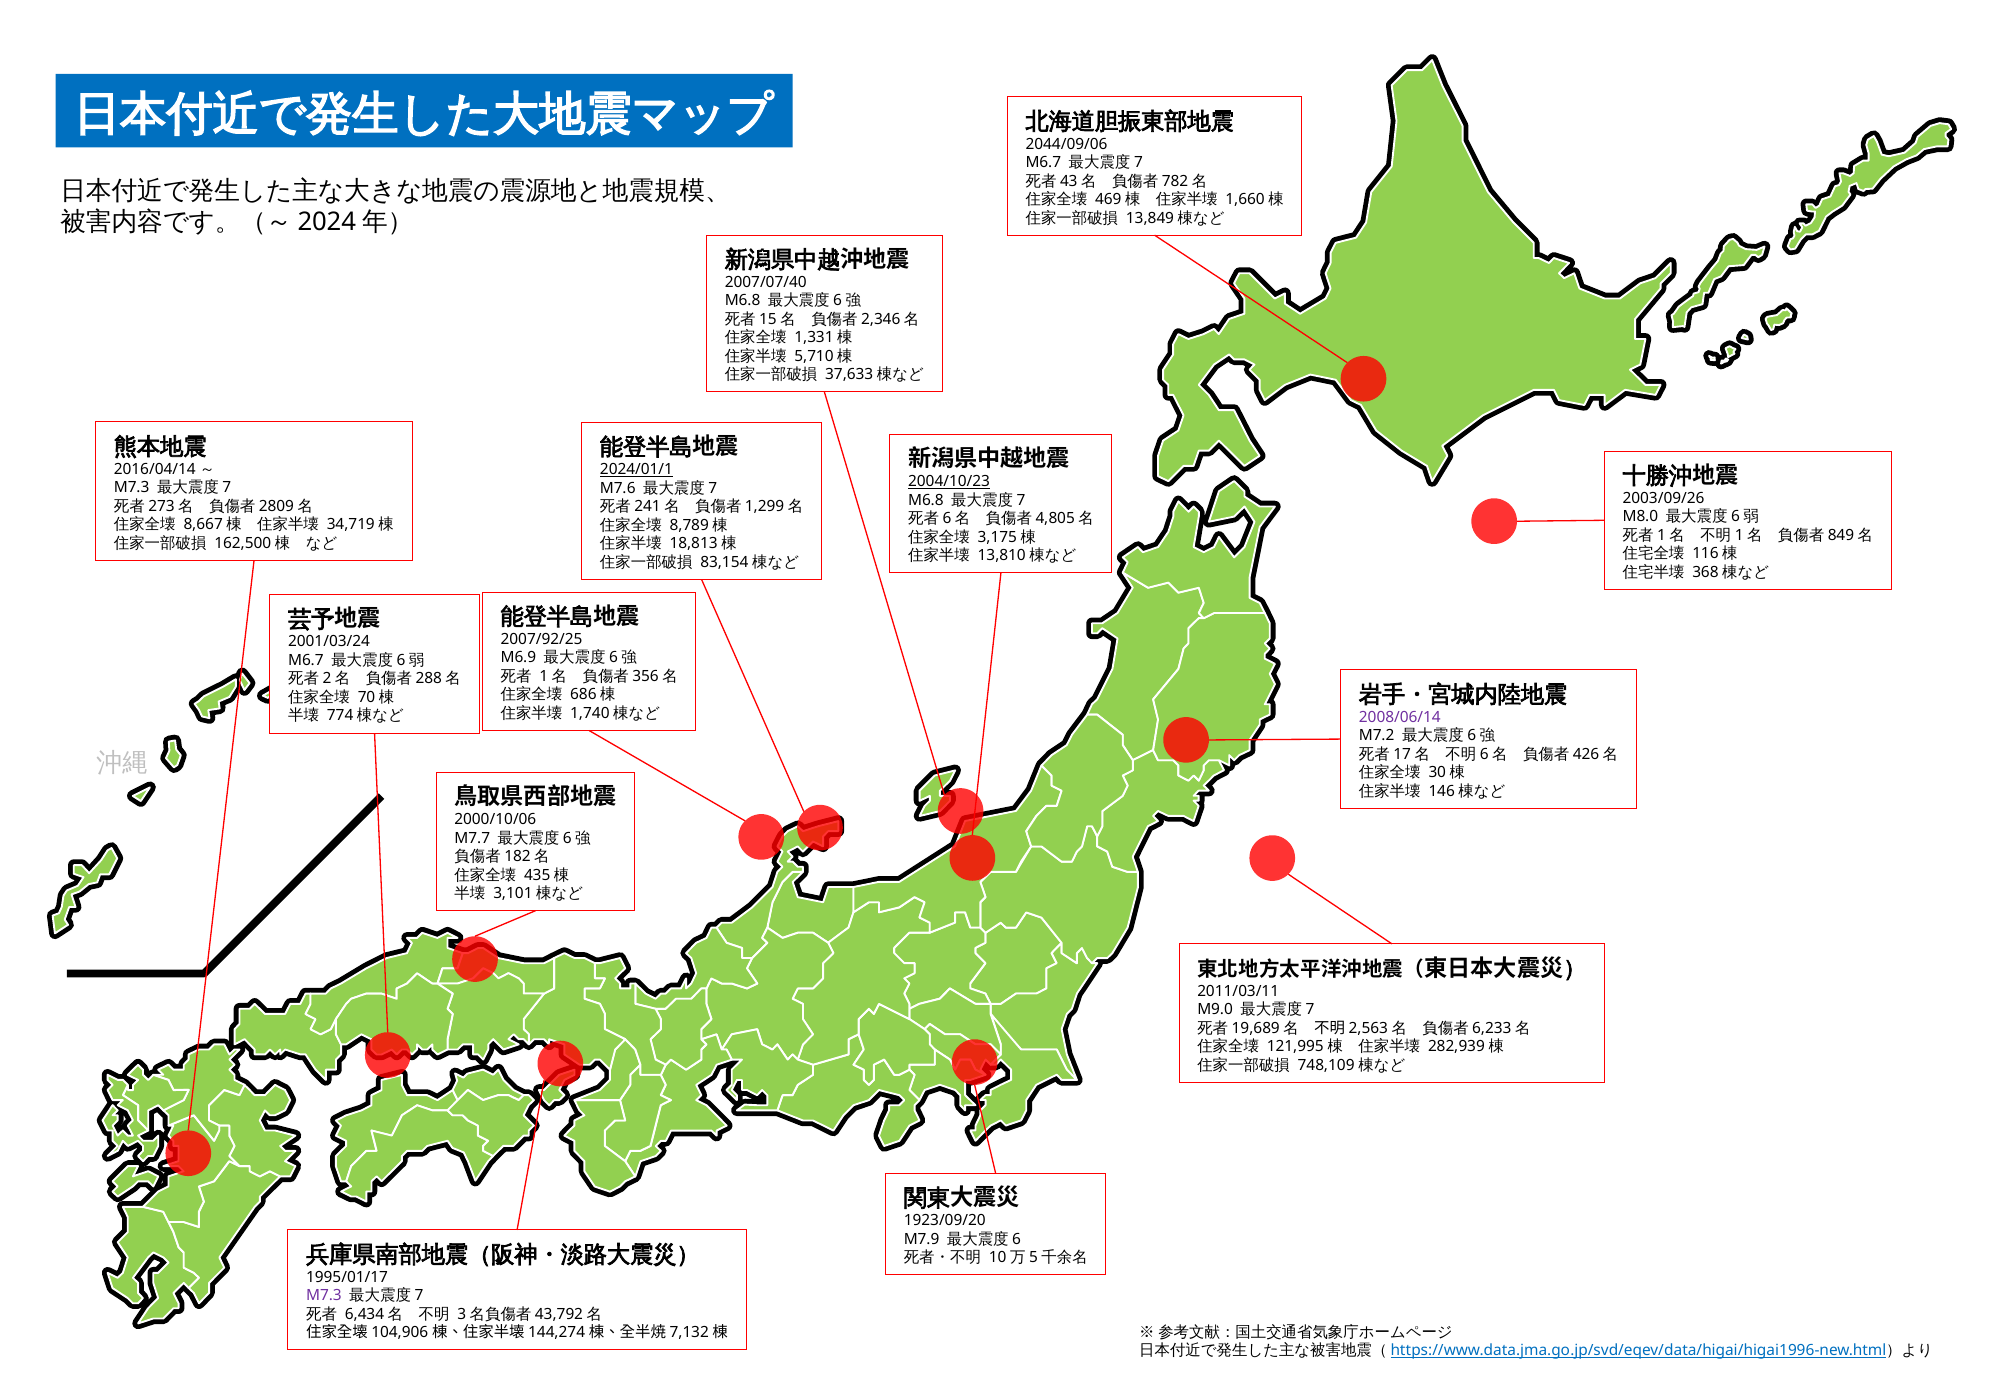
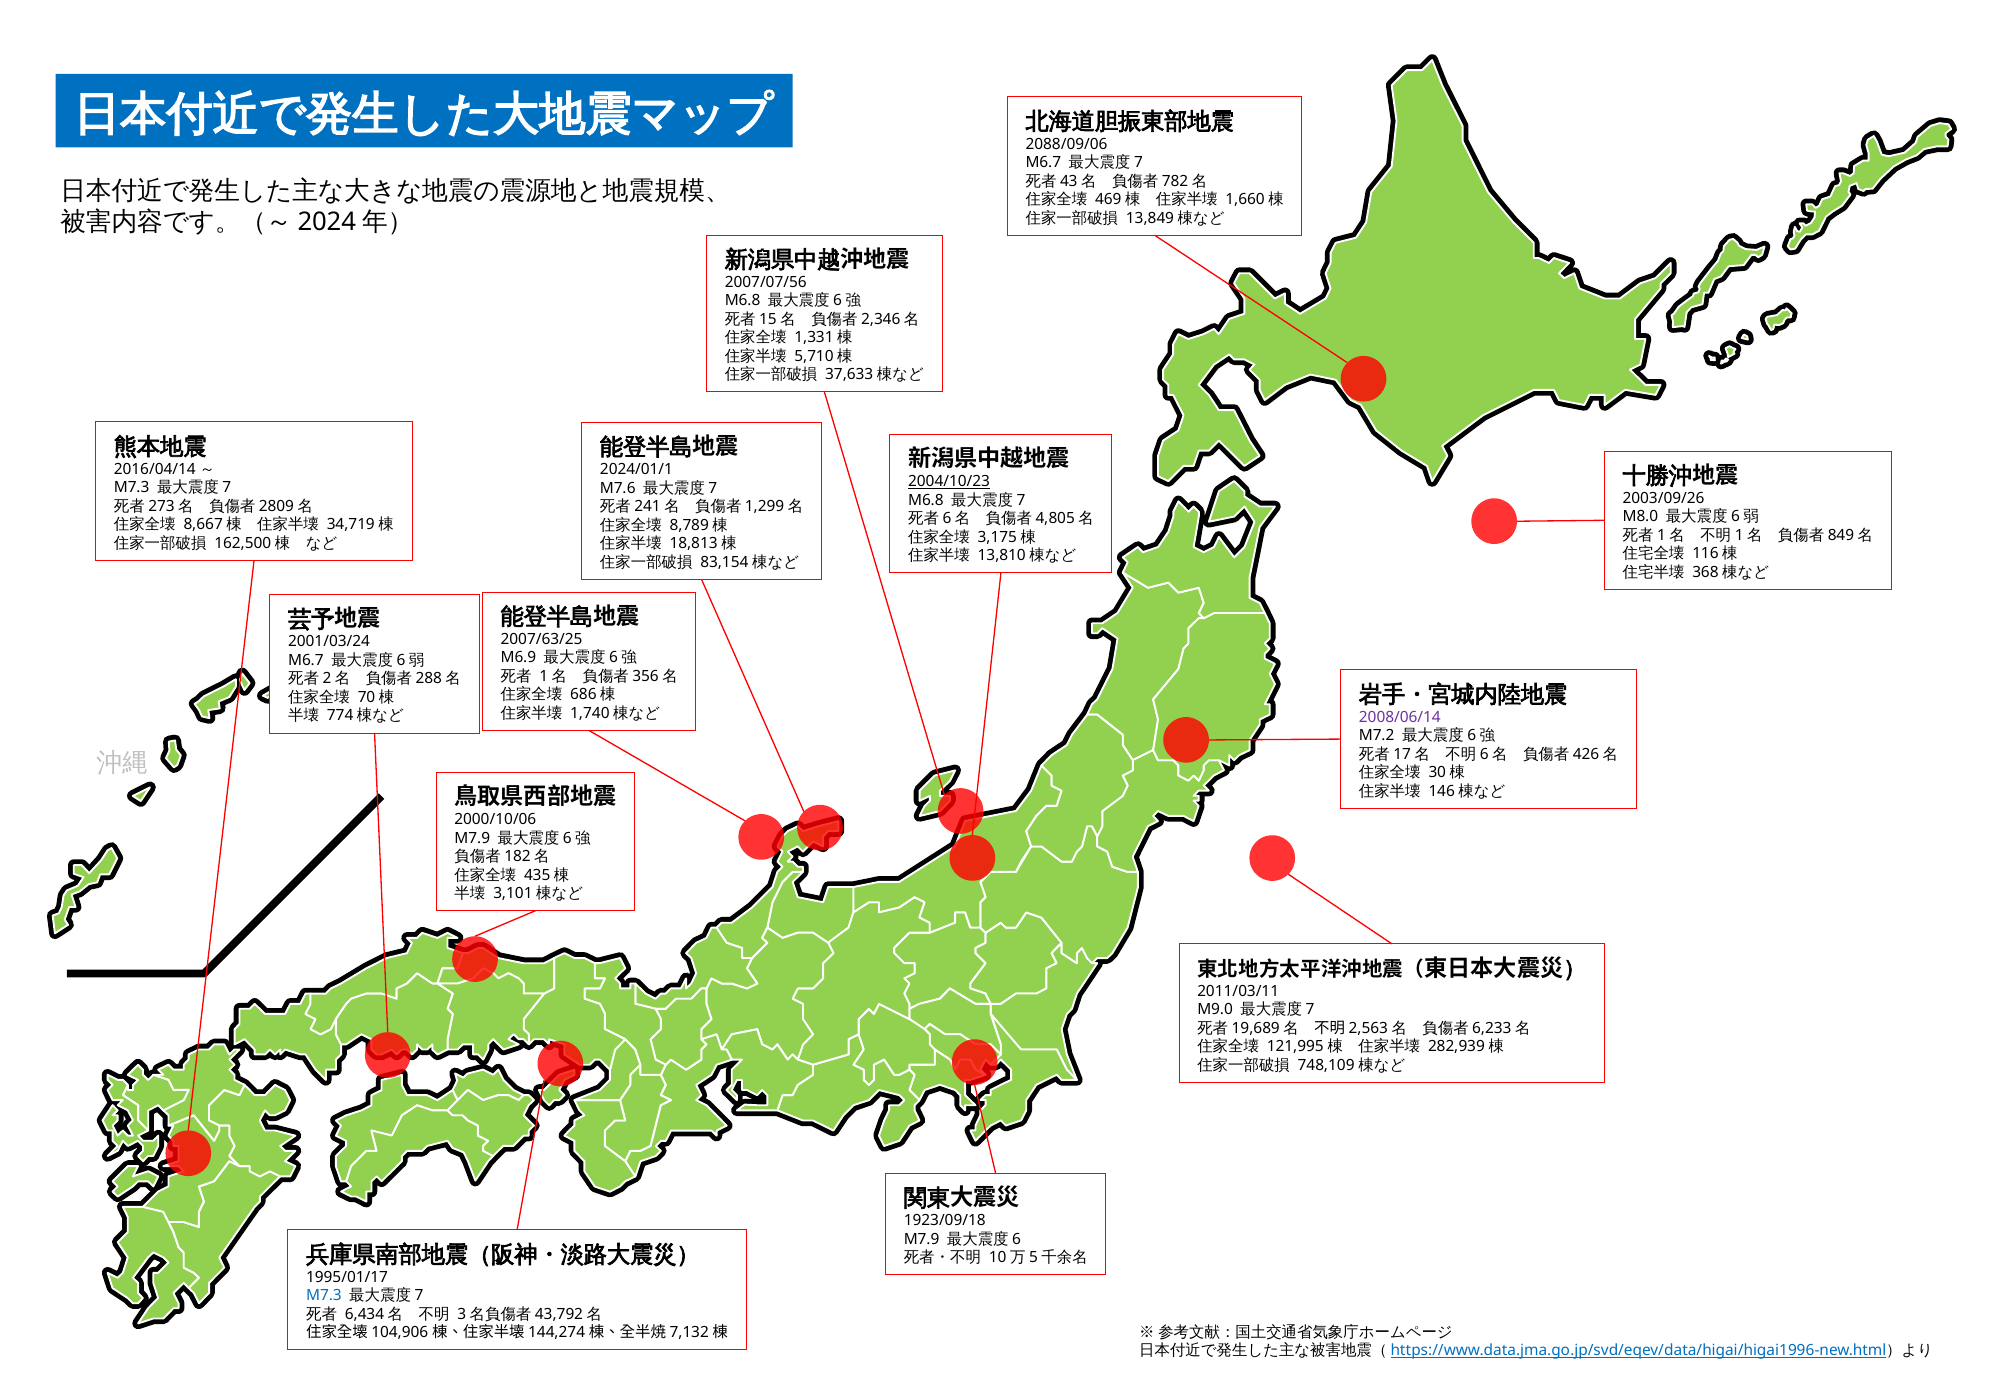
2044/09/06: 2044/09/06 -> 2088/09/06 (1067, 144)
2007/07/40: 2007/07/40 -> 2007/07/56 (766, 282)
2024/01/1 underline: present -> none (636, 470)
2007/92/25: 2007/92/25 -> 2007/63/25 (542, 640)
M7.7: M7.7 -> M7.9 (472, 838)
1923/09/20: 1923/09/20 -> 1923/09/18 (945, 1221)
M7.3 colour: purple -> blue (324, 1296)
